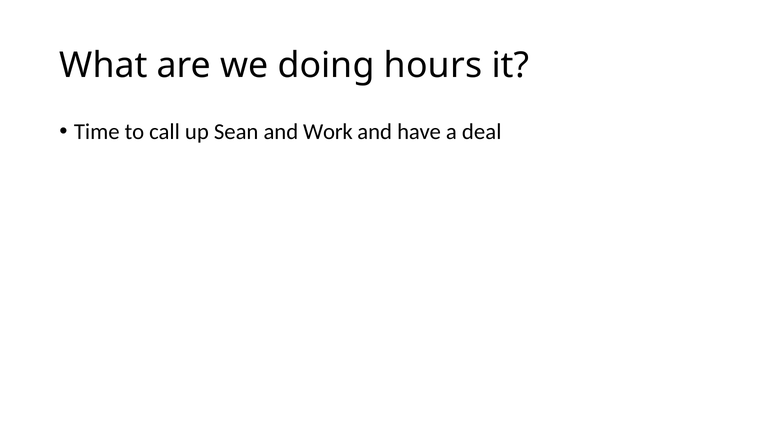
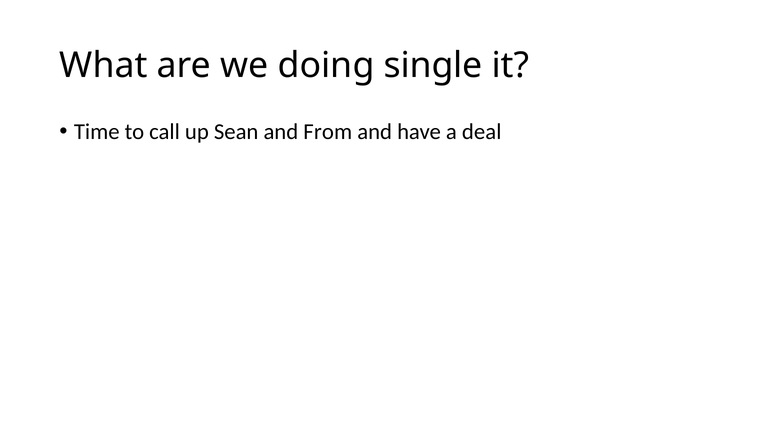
hours: hours -> single (433, 65)
Work: Work -> From (328, 132)
